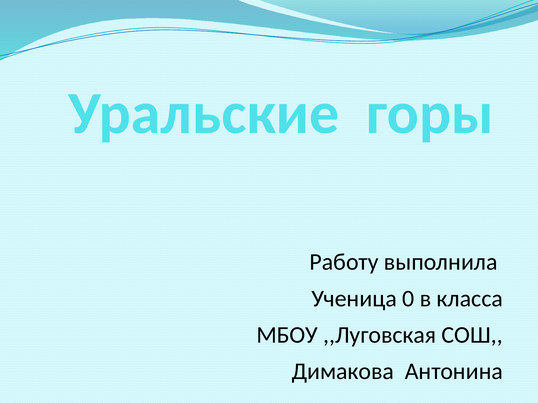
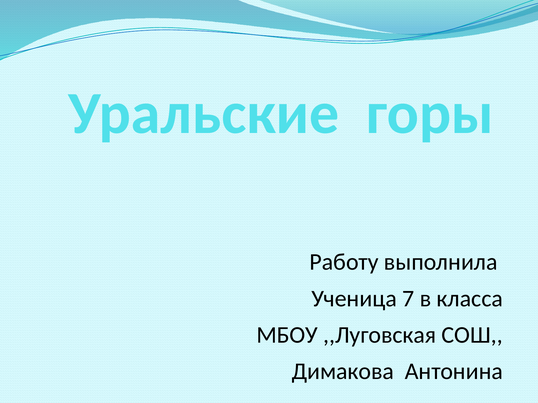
0: 0 -> 7 (408, 299)
